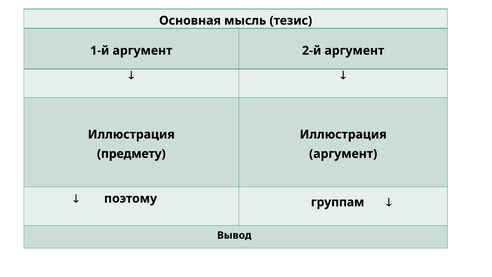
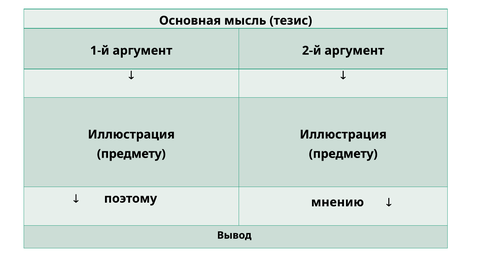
аргумент: аргумент -> предмету (343, 154)
группам: группам -> мнению (337, 202)
